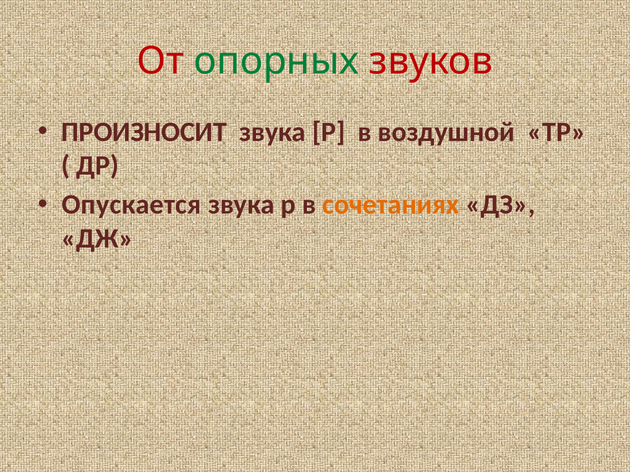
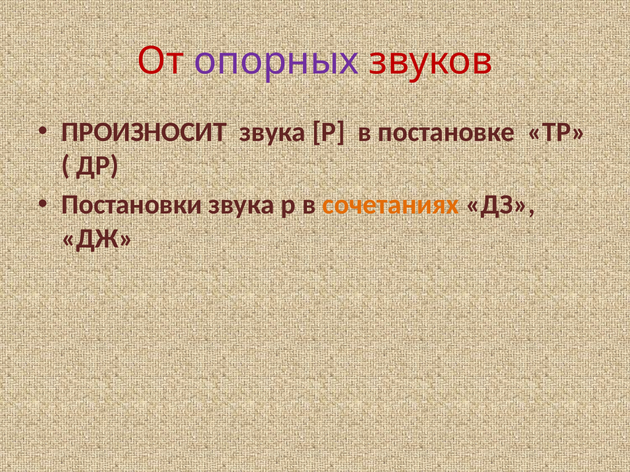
опорных colour: green -> purple (276, 61)
воздушной: воздушной -> постановке (446, 132)
Опускается: Опускается -> Постановки (132, 205)
